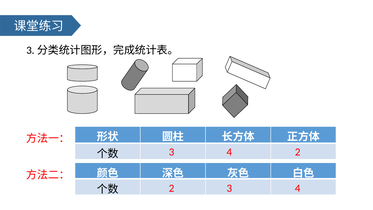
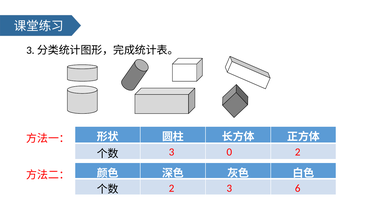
4: 4 -> 0 (229, 152)
2 3 4: 4 -> 6 (298, 188)
